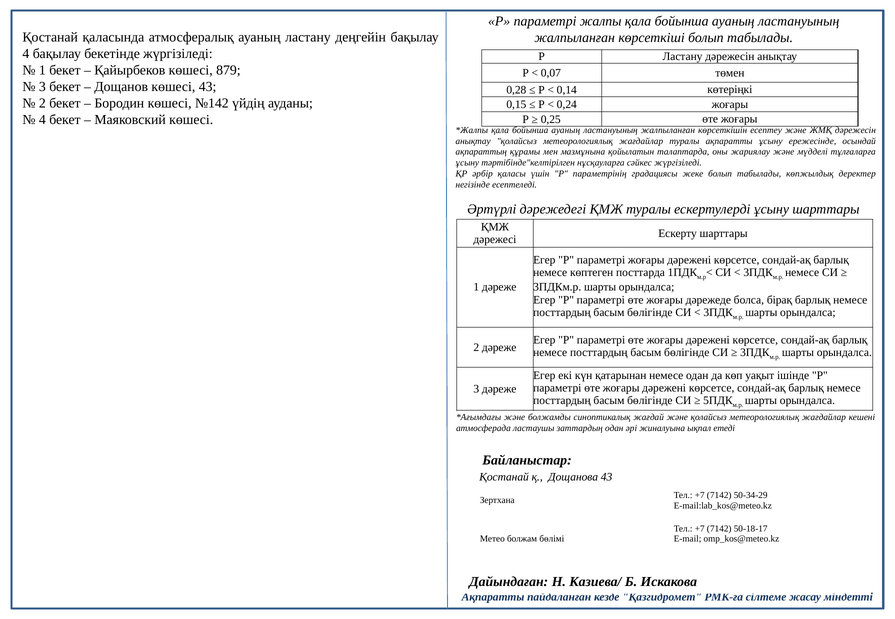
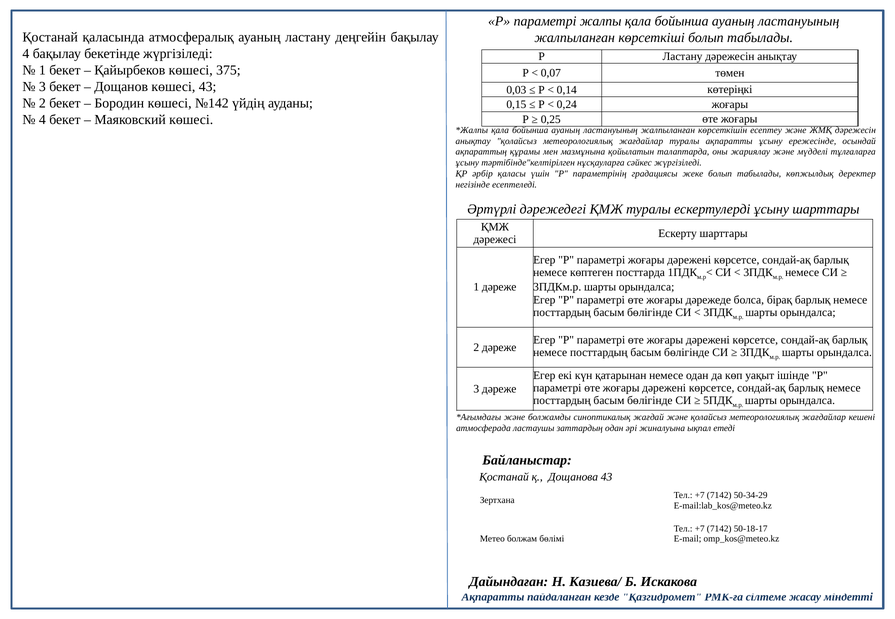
879: 879 -> 375 (228, 70)
0,28: 0,28 -> 0,03 (516, 90)
